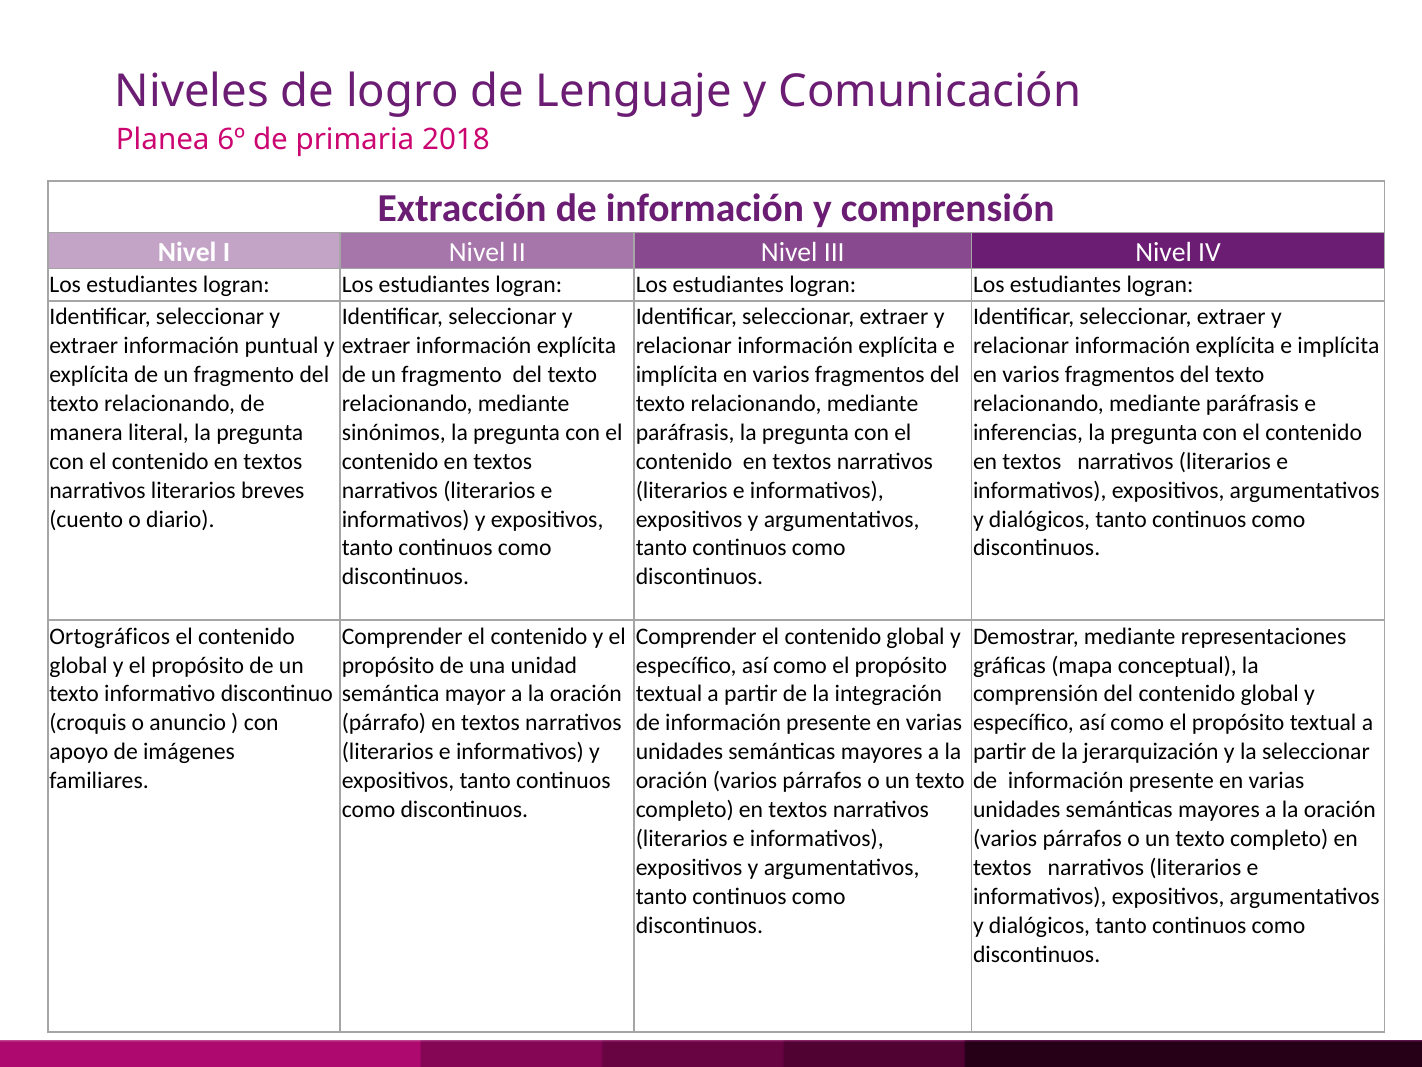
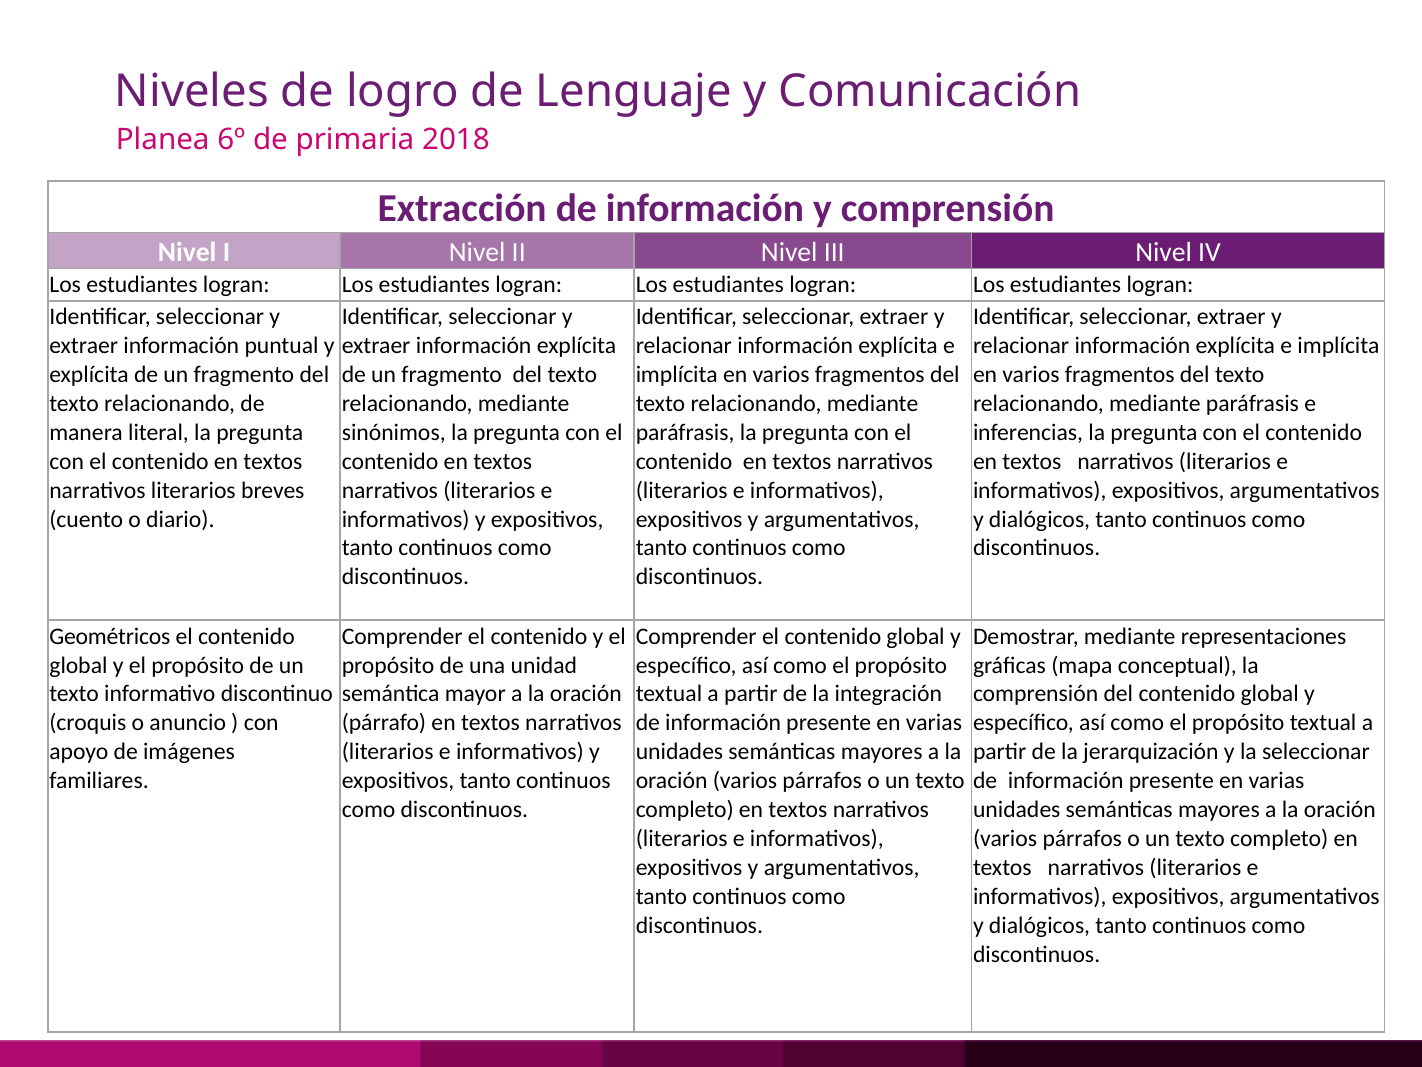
Ortográficos: Ortográficos -> Geométricos (110, 636)
